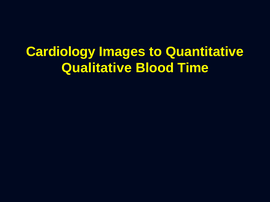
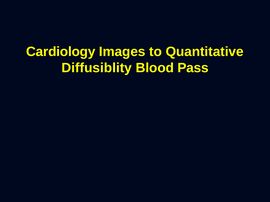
Qualitative: Qualitative -> Diffusiblity (97, 68)
Time: Time -> Pass (193, 68)
